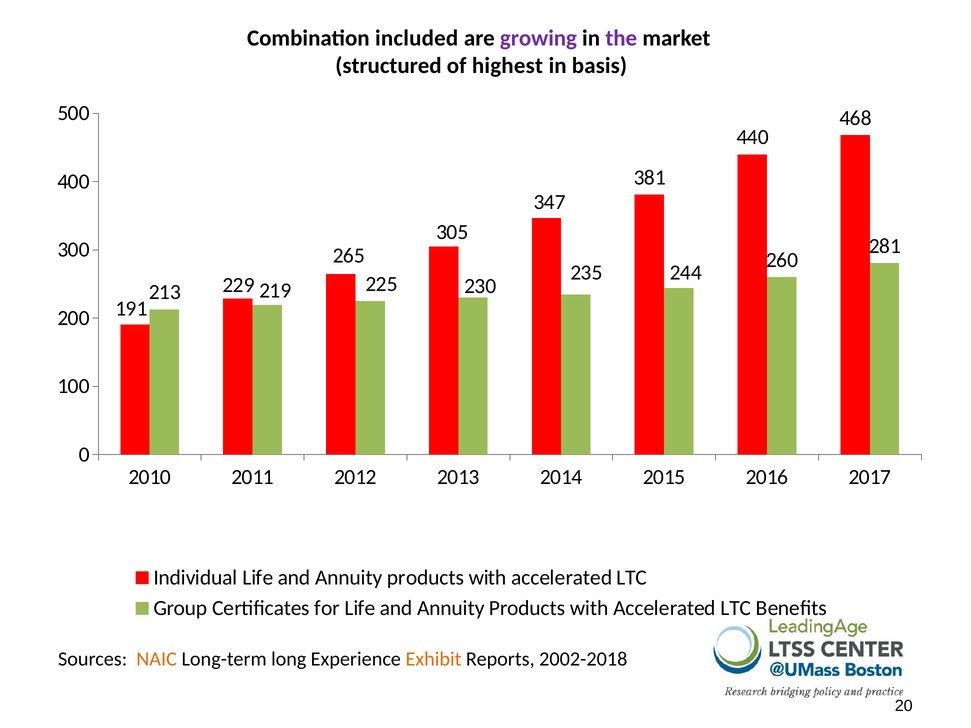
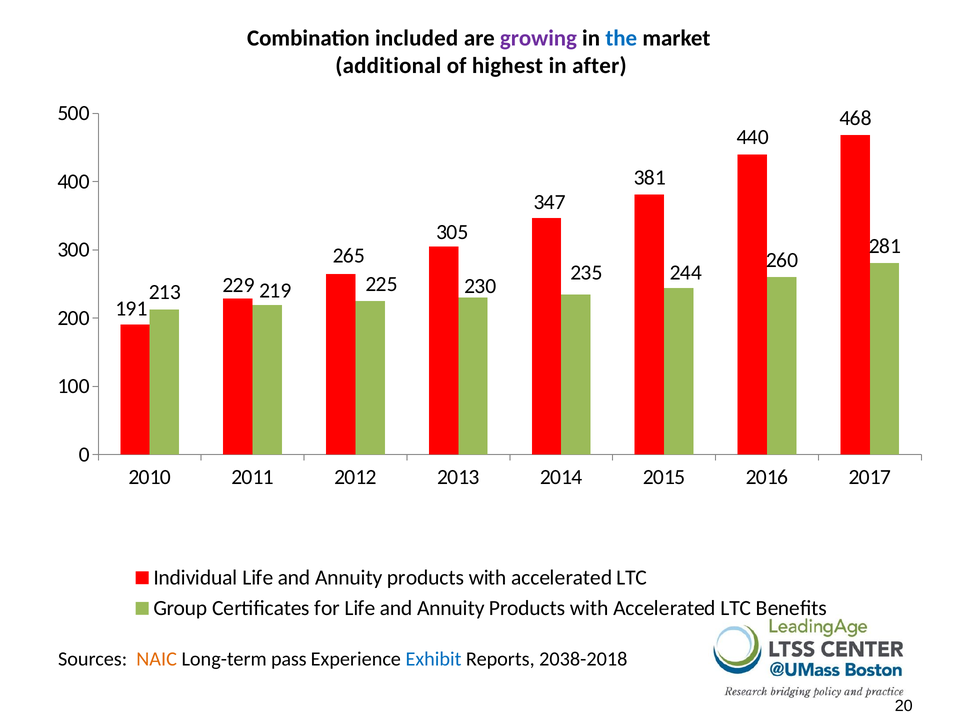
the colour: purple -> blue (621, 38)
structured: structured -> additional (388, 66)
basis: basis -> after (599, 66)
long: long -> pass (289, 659)
Exhibit colour: orange -> blue (433, 659)
2002-2018: 2002-2018 -> 2038-2018 (583, 659)
